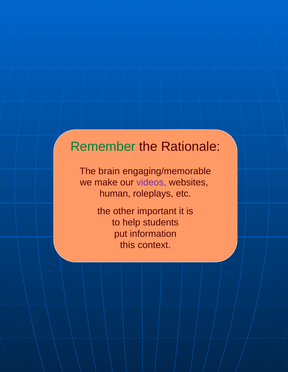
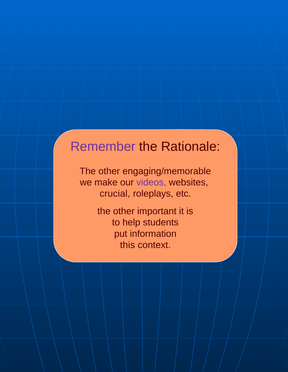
Remember colour: green -> purple (103, 147)
brain: brain -> other (109, 171)
human: human -> crucial (115, 194)
